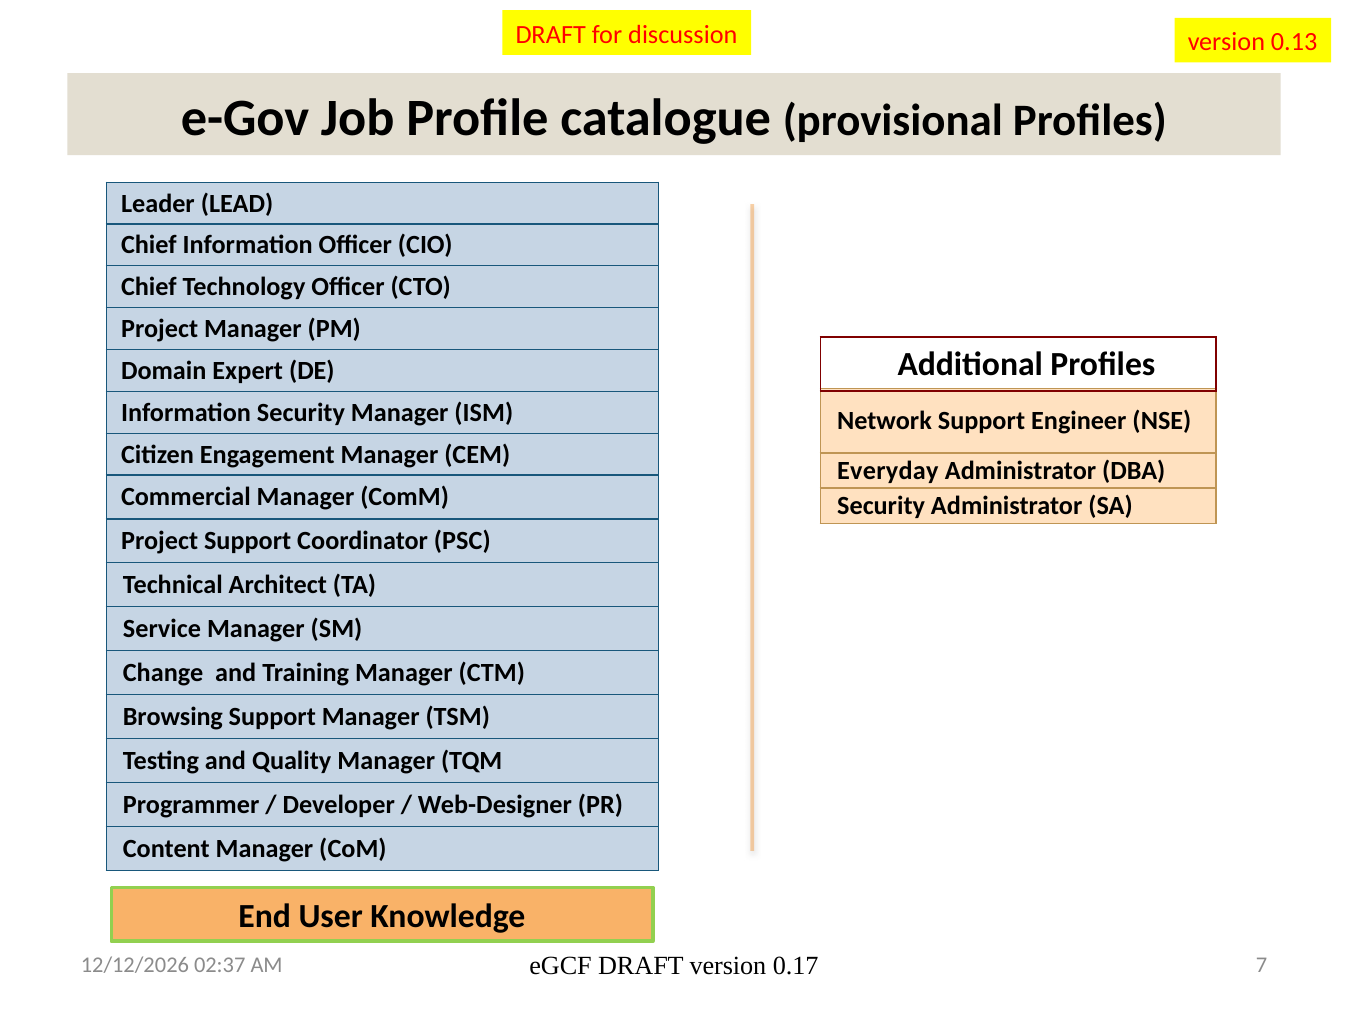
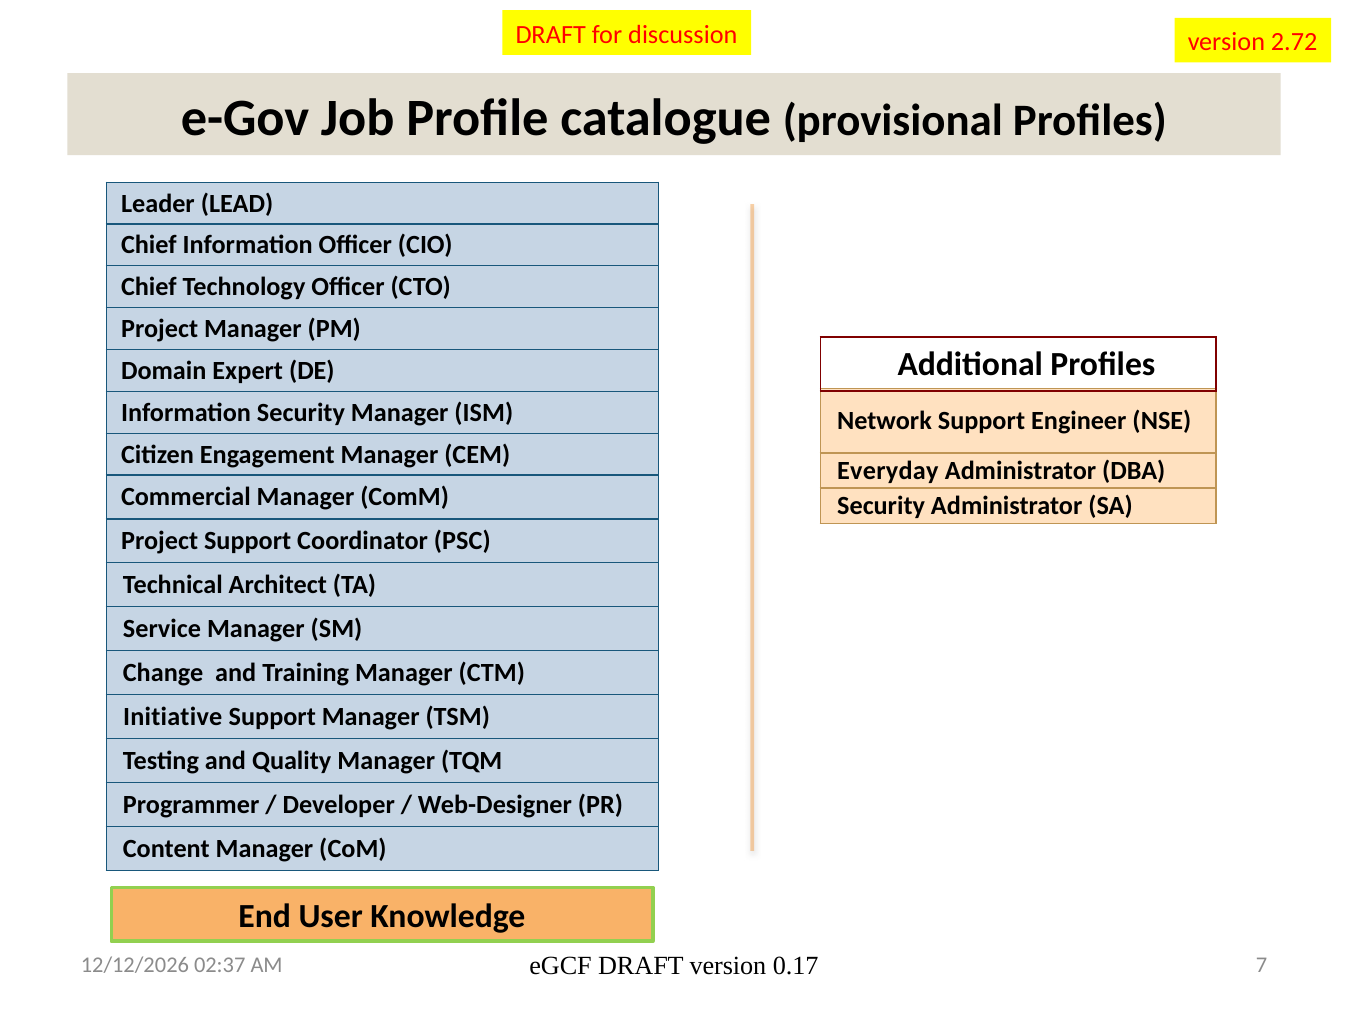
0.13: 0.13 -> 2.72 (1294, 42)
Browsing: Browsing -> Initiative (173, 717)
